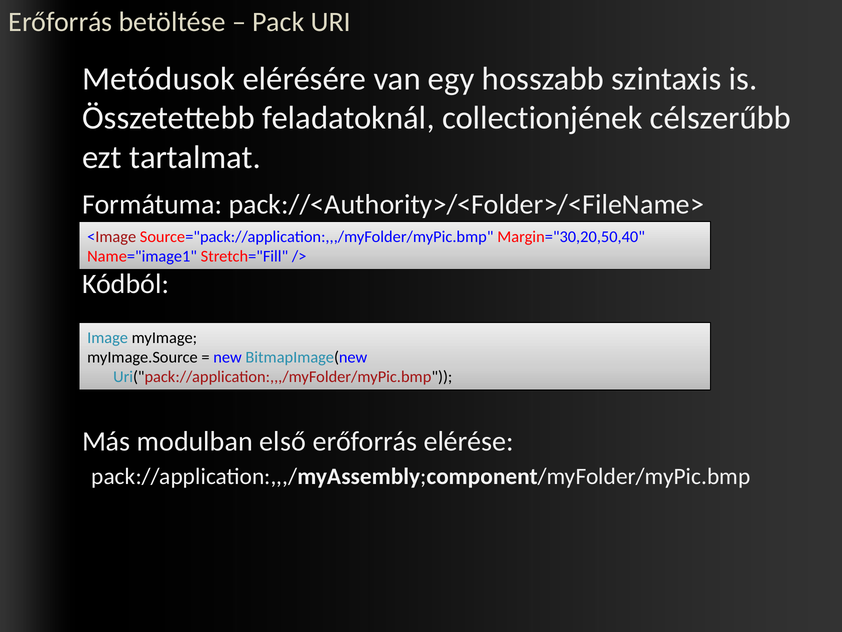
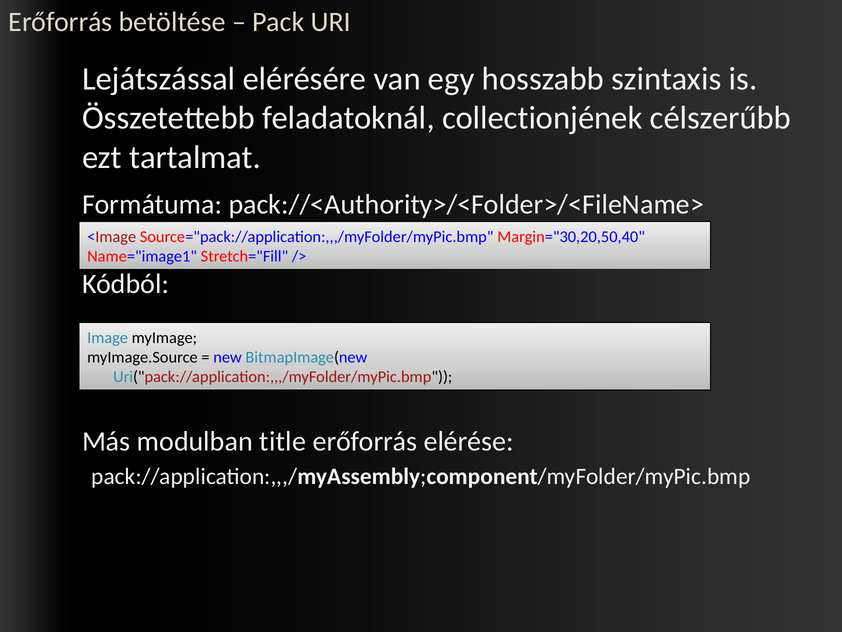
Metódusok: Metódusok -> Lejátszással (159, 79)
első: első -> title (283, 441)
